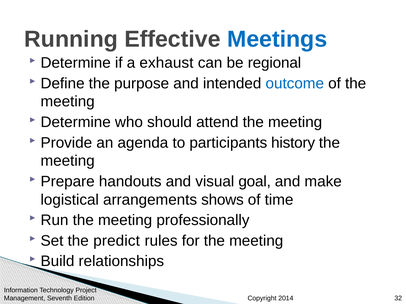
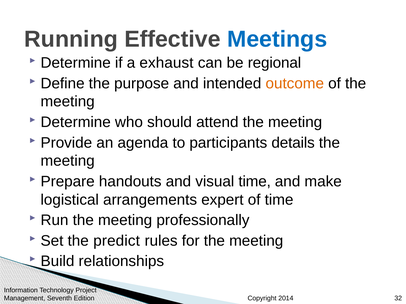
outcome colour: blue -> orange (295, 84)
history: history -> details (293, 143)
visual goal: goal -> time (255, 182)
shows: shows -> expert (222, 200)
